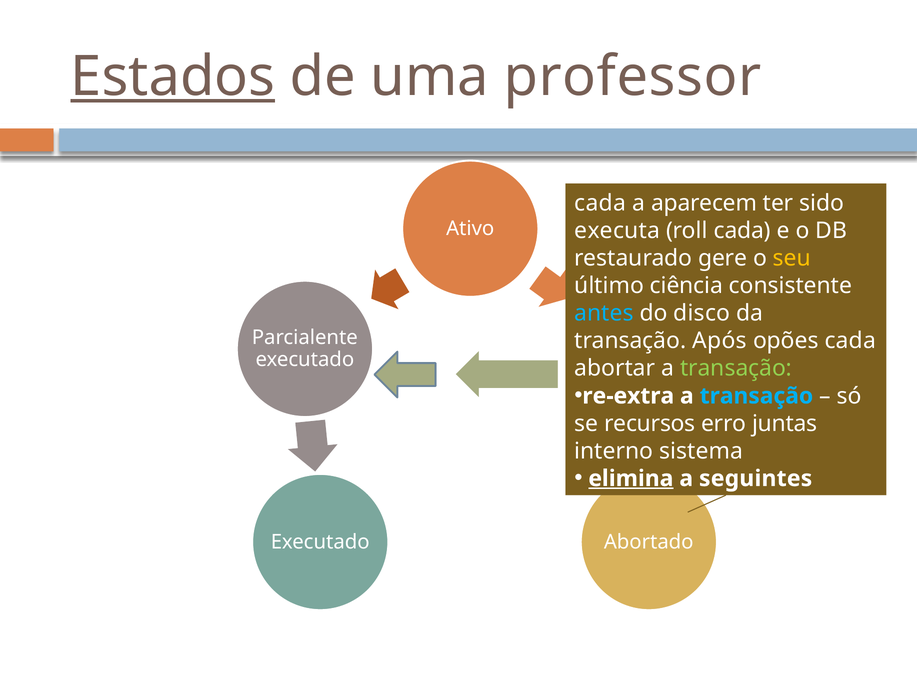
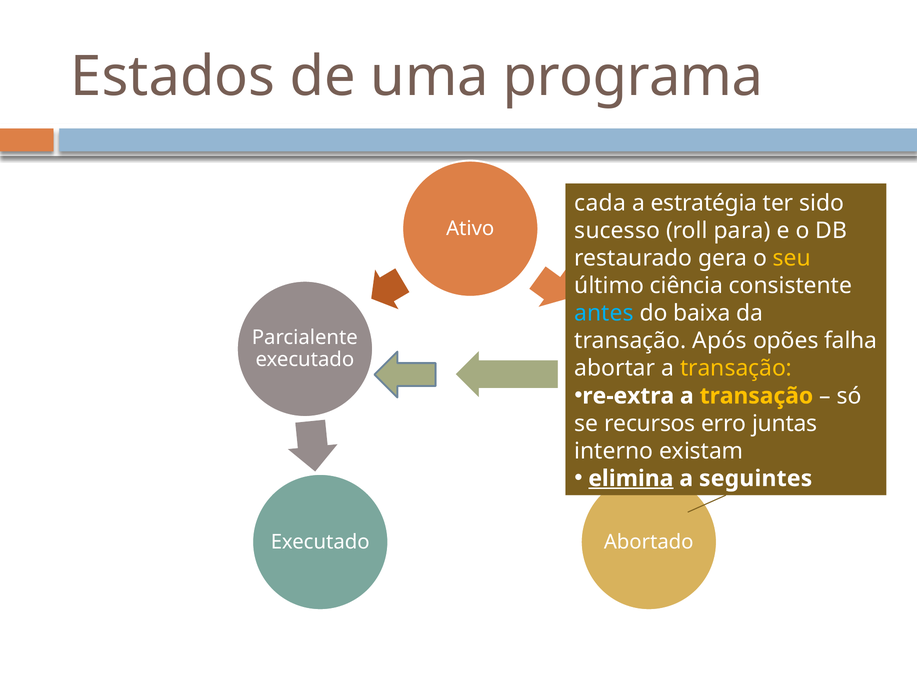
Estados underline: present -> none (173, 76)
professor: professor -> programa (633, 76)
aparecem: aparecem -> estratégia (704, 203)
executa: executa -> sucesso (617, 231)
roll cada: cada -> para (742, 231)
gere: gere -> gera (723, 258)
disco: disco -> baixa (702, 313)
opões cada: cada -> falha (851, 341)
transação colour: light green -> yellow (736, 368)
transação colour: light blue -> yellow (756, 396)
sistema: sistema -> existam (701, 451)
